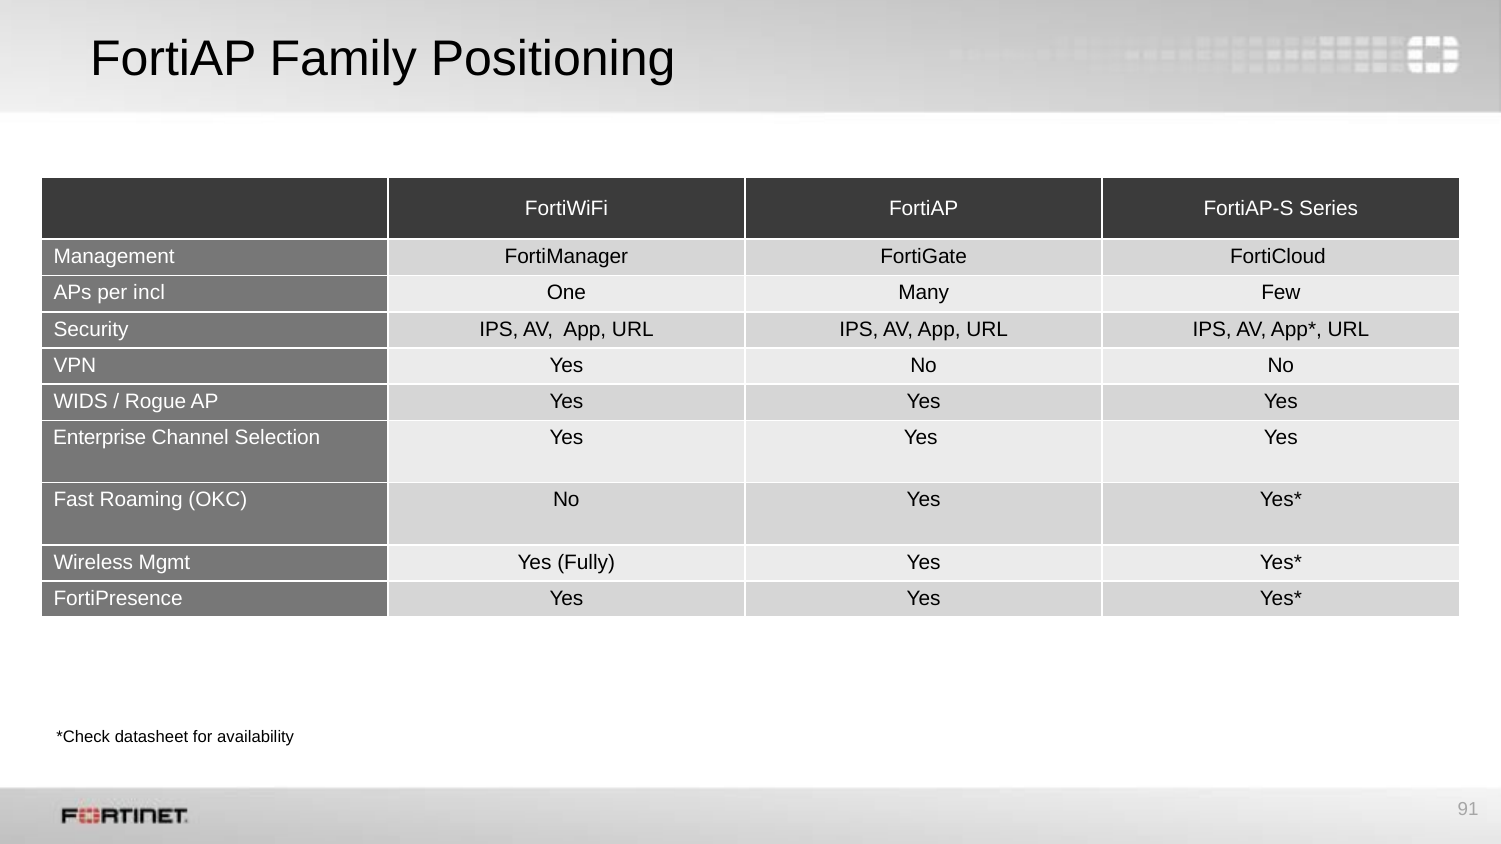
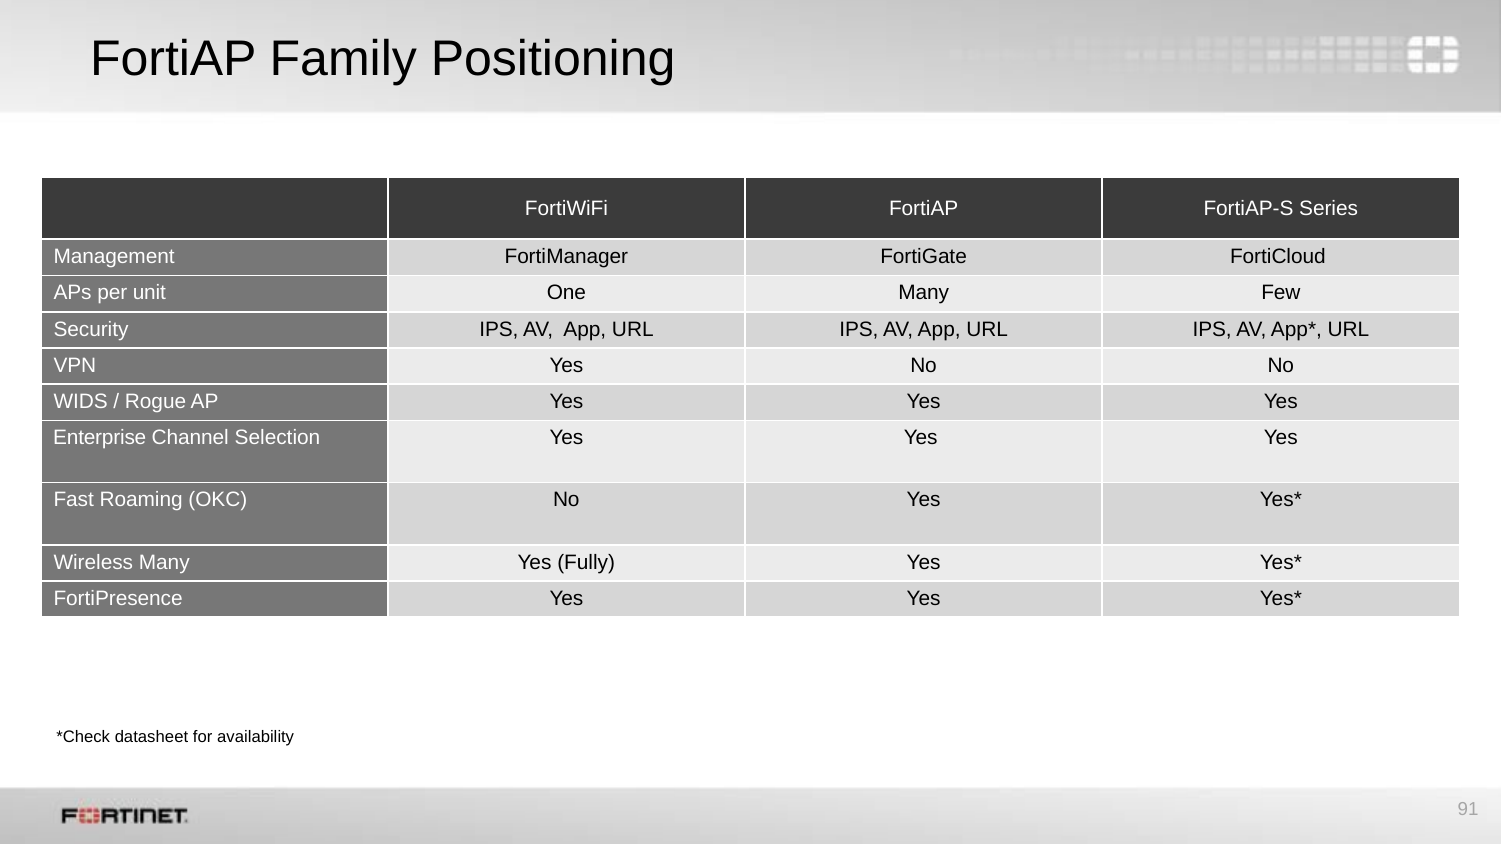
incl: incl -> unit (149, 293)
Wireless Mgmt: Mgmt -> Many (164, 562)
